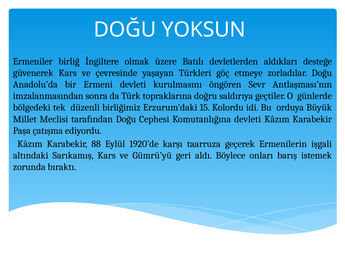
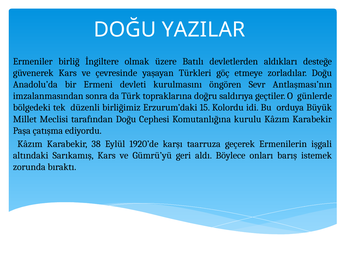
YOKSUN: YOKSUN -> YAZILAR (204, 30)
Komutanlığına devleti: devleti -> kurulu (248, 119)
88: 88 -> 38 (96, 144)
